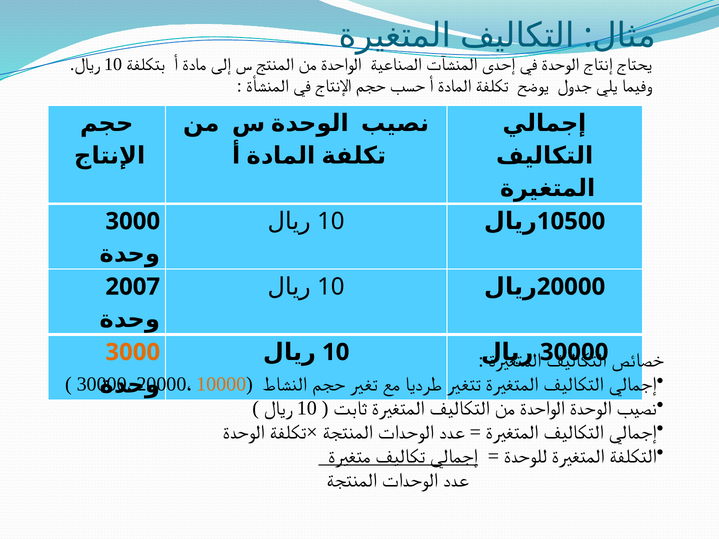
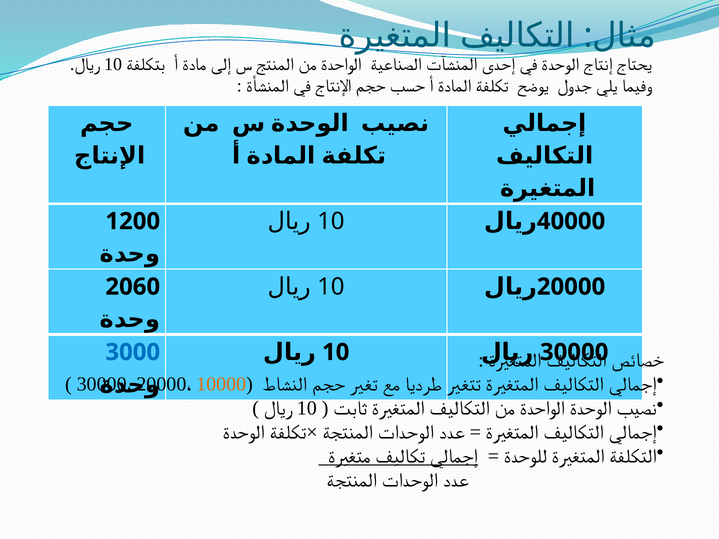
10500: 10500 -> 40000 (571, 221)
3000: 3000 -> 1200 (133, 221)
2007: 2007 -> 2060 (133, 287)
3000 colour: orange -> blue (133, 352)
